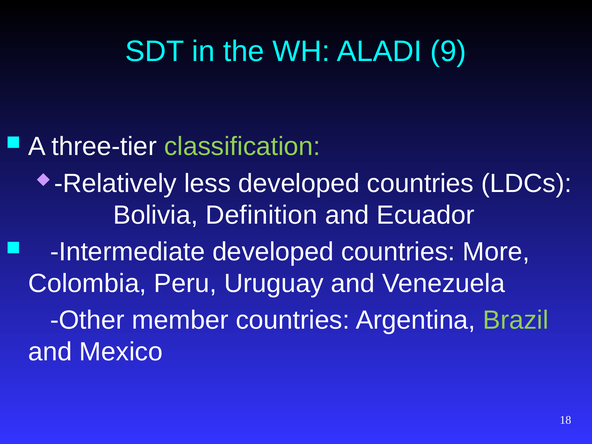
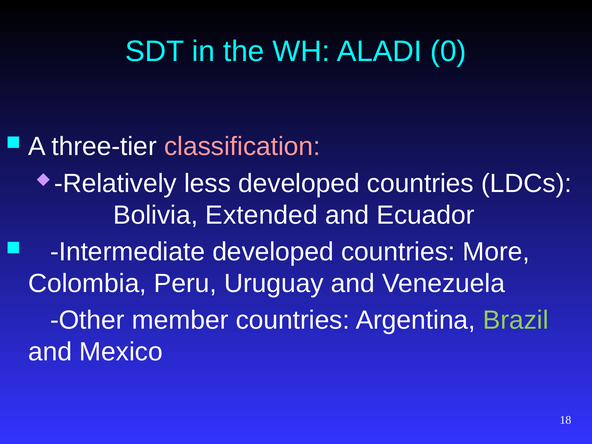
9: 9 -> 0 (448, 51)
classification colour: light green -> pink (242, 147)
Definition: Definition -> Extended (262, 215)
